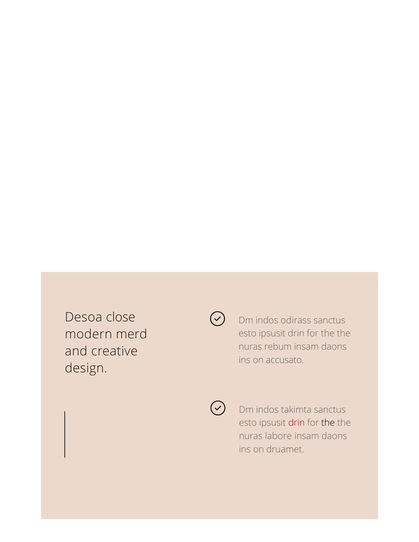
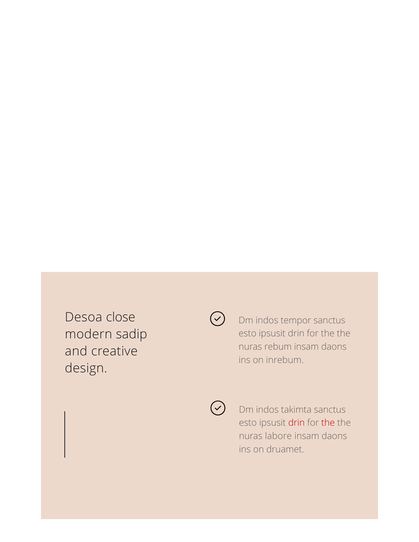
odirass: odirass -> tempor (296, 320)
merd: merd -> sadip (132, 334)
accusato: accusato -> inrebum (285, 360)
the colour: black -> red (328, 423)
